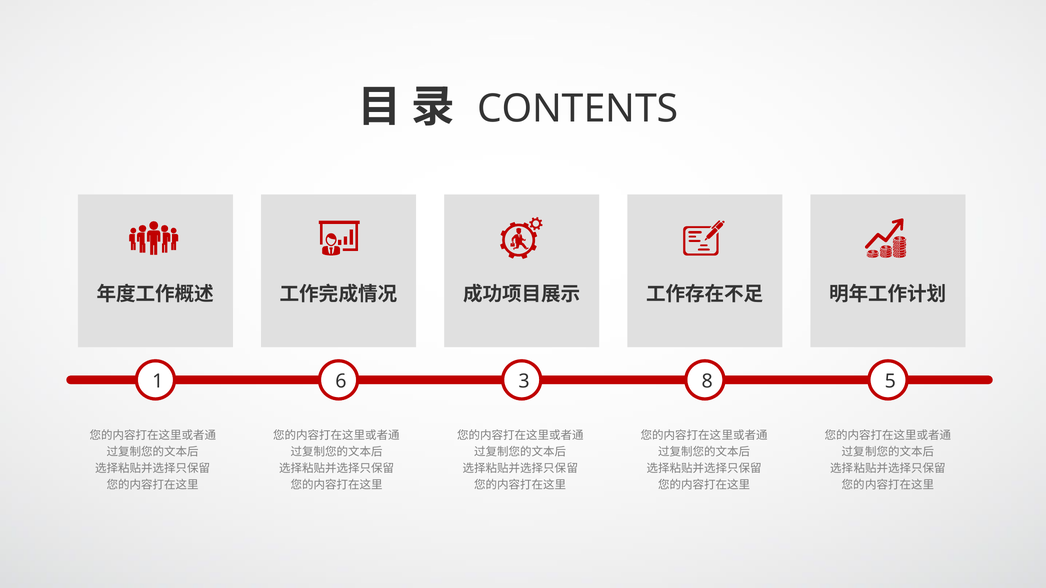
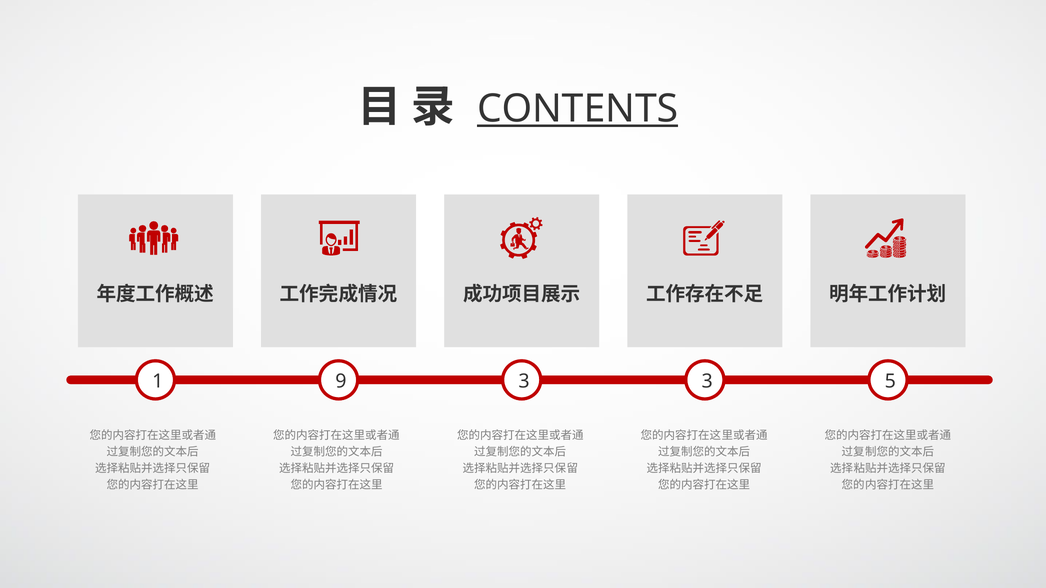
CONTENTS underline: none -> present (578, 109)
6: 6 -> 9 (341, 381)
3 8: 8 -> 3 (707, 381)
